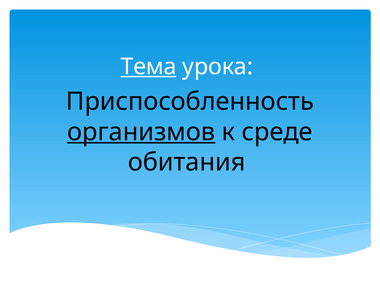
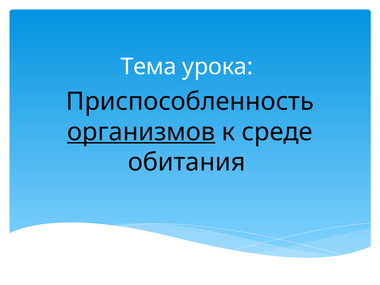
Тема underline: present -> none (149, 67)
